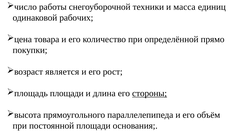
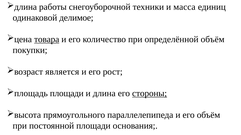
число: число -> длина (26, 7)
рабочих: рабочих -> делимое (76, 18)
товара underline: none -> present (47, 39)
определённой прямо: прямо -> объём (213, 39)
